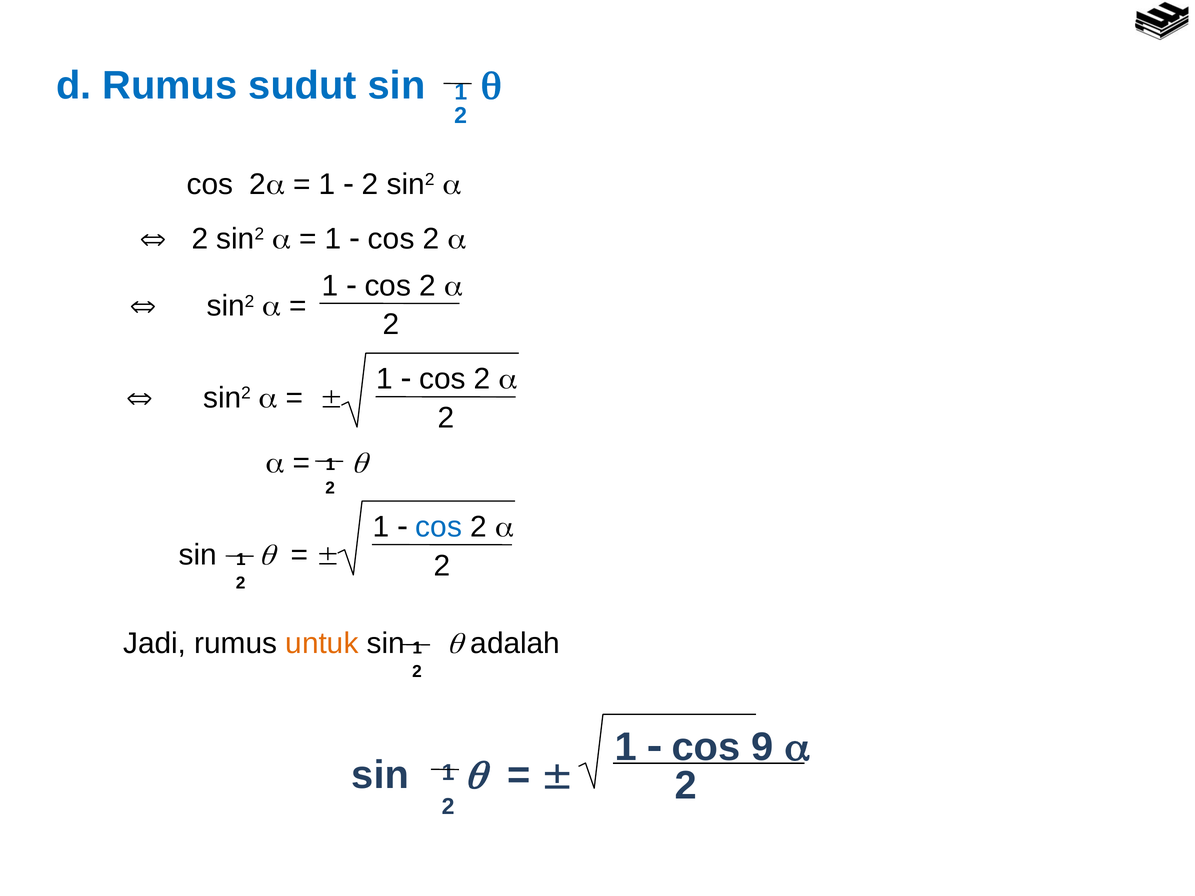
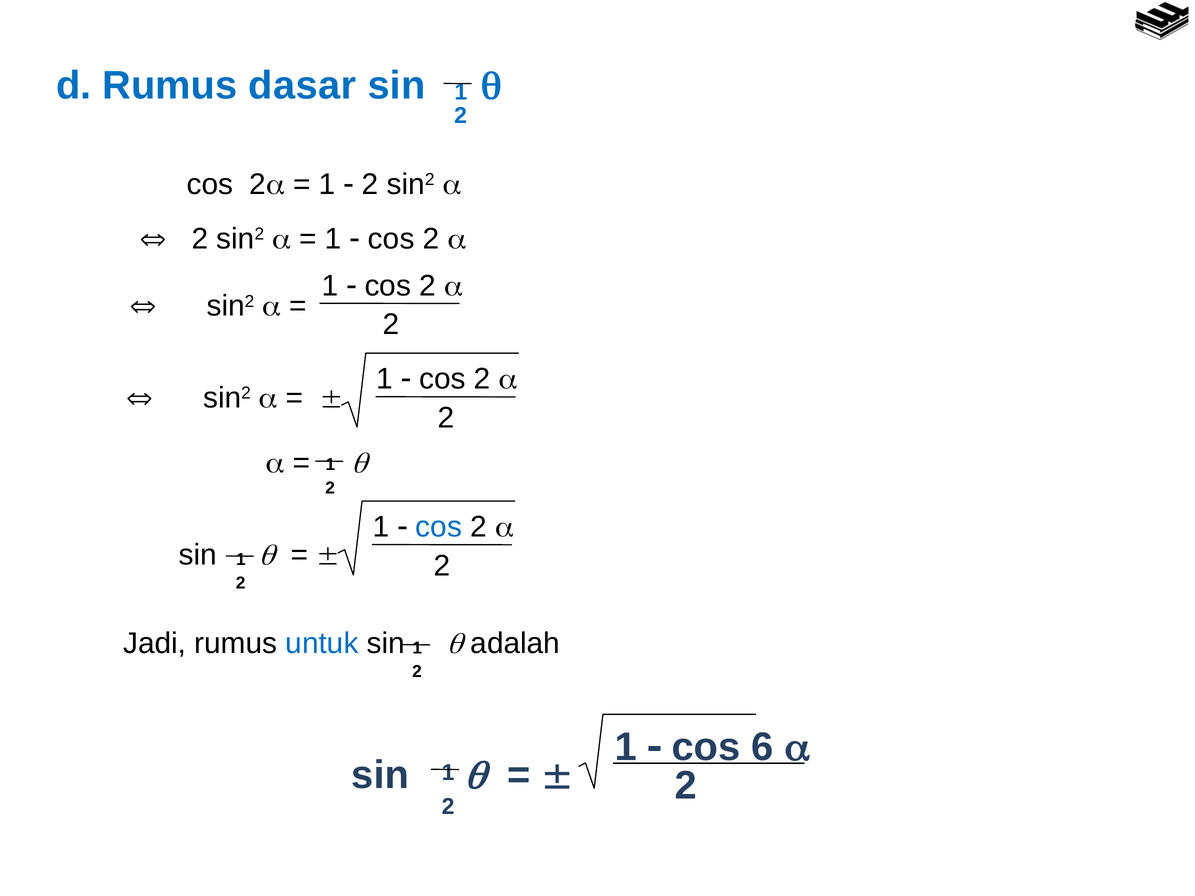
sudut: sudut -> dasar (302, 85)
untuk colour: orange -> blue (322, 643)
9: 9 -> 6 (763, 747)
